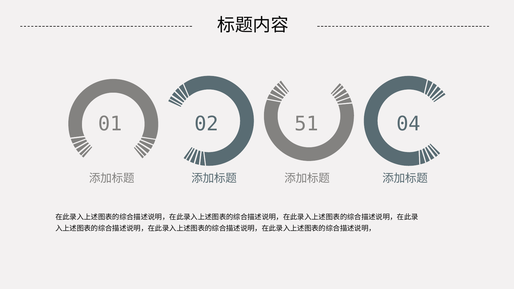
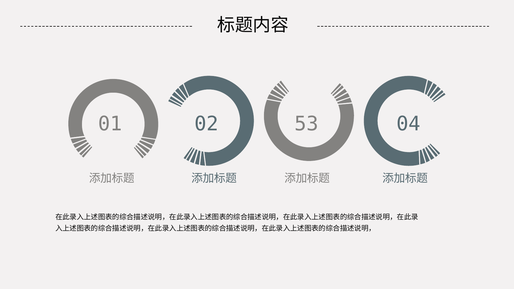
51: 51 -> 53 (307, 124)
